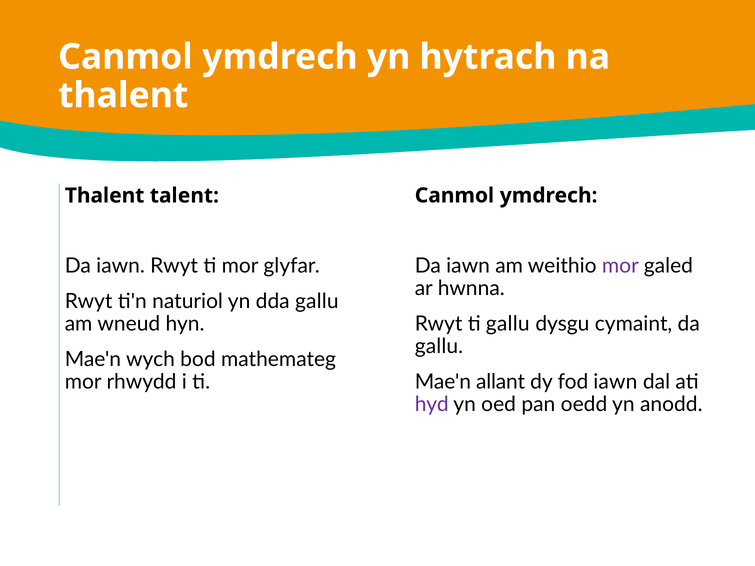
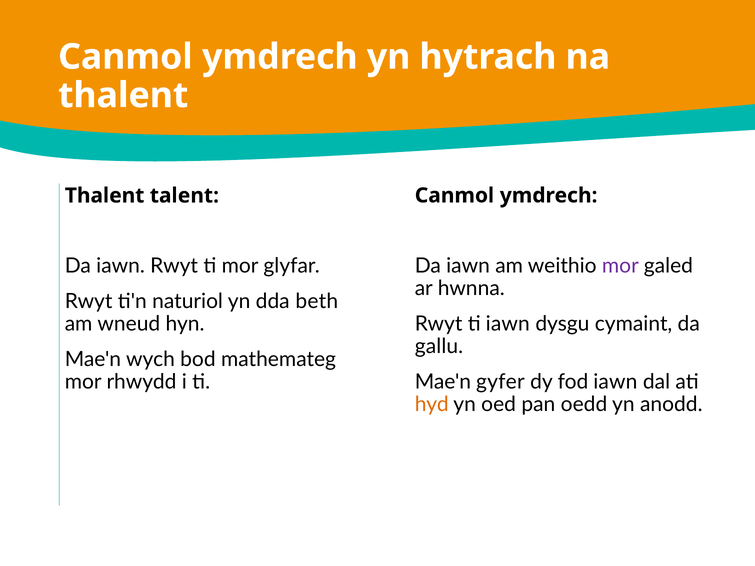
dda gallu: gallu -> beth (317, 301)
ti gallu: gallu -> iawn (508, 324)
allant: allant -> gyfer (500, 382)
hyd colour: purple -> orange (432, 404)
